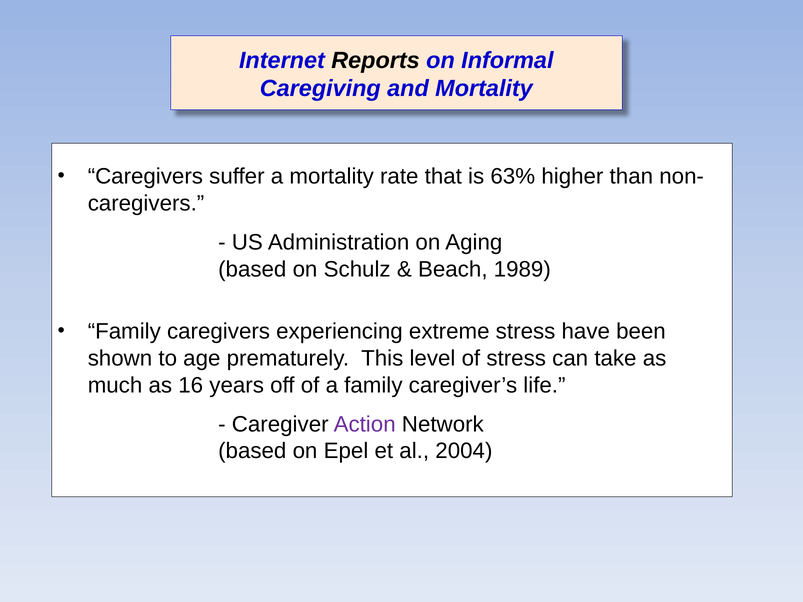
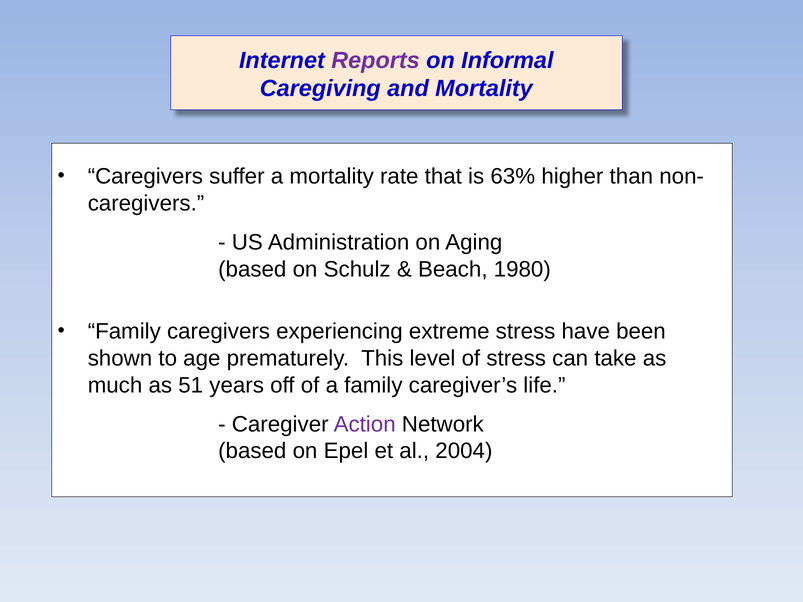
Reports colour: black -> purple (376, 60)
1989: 1989 -> 1980 (522, 269)
16: 16 -> 51 (191, 385)
